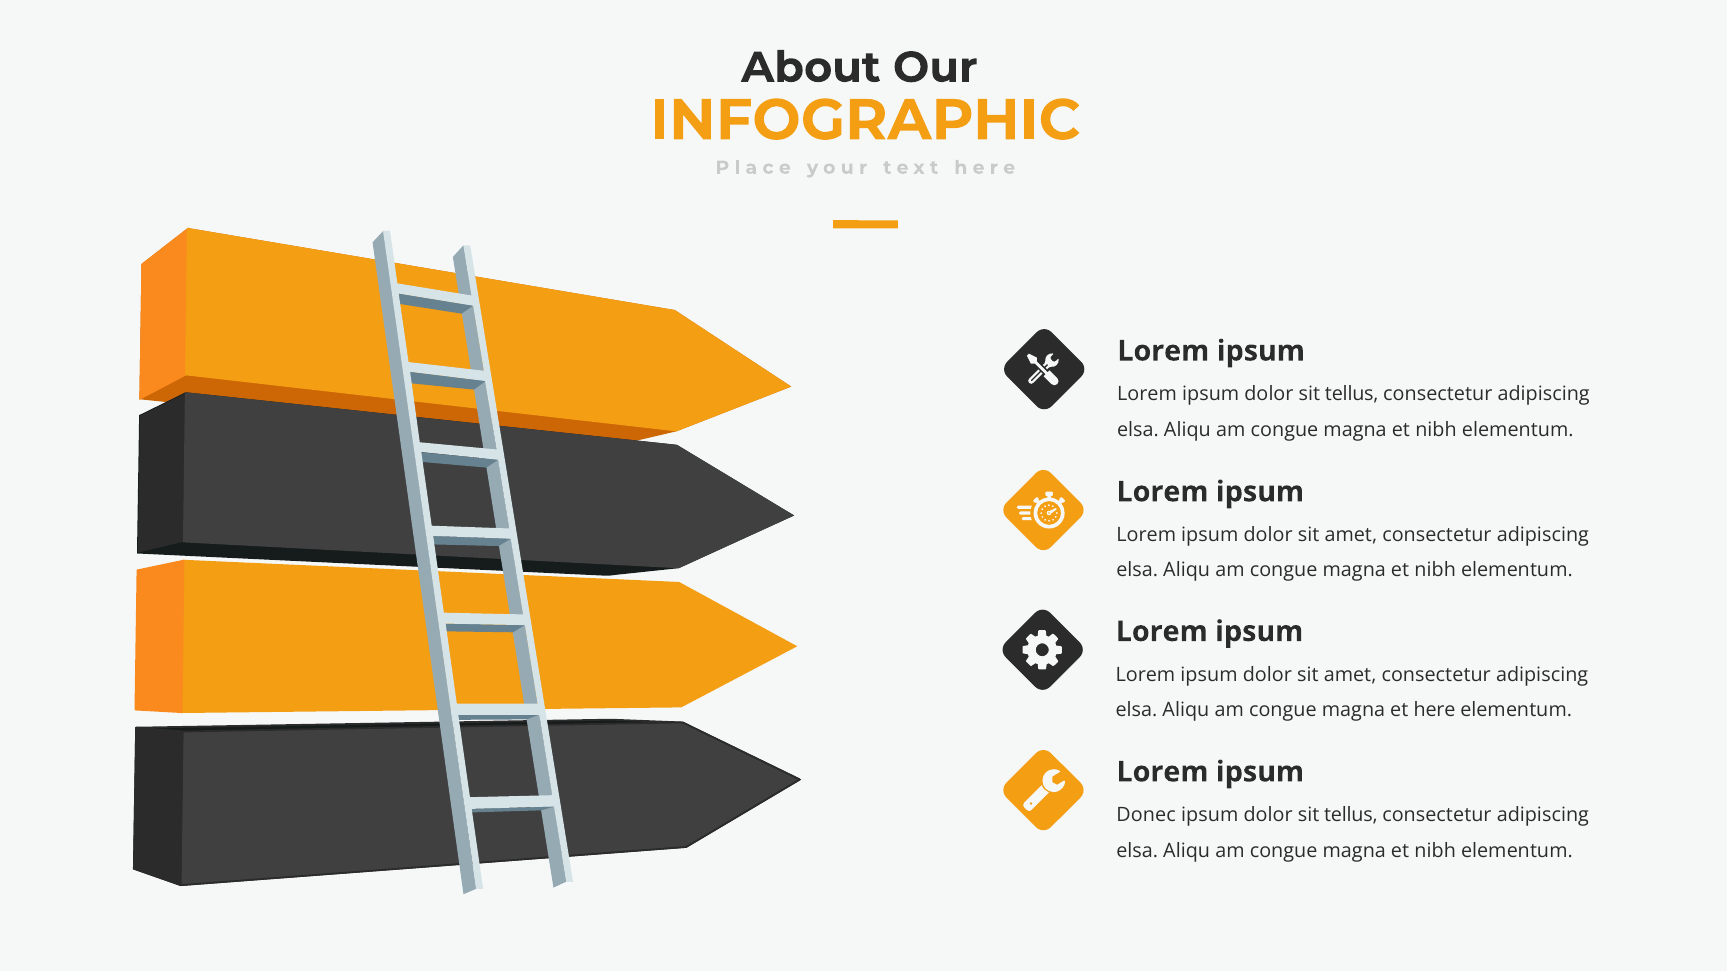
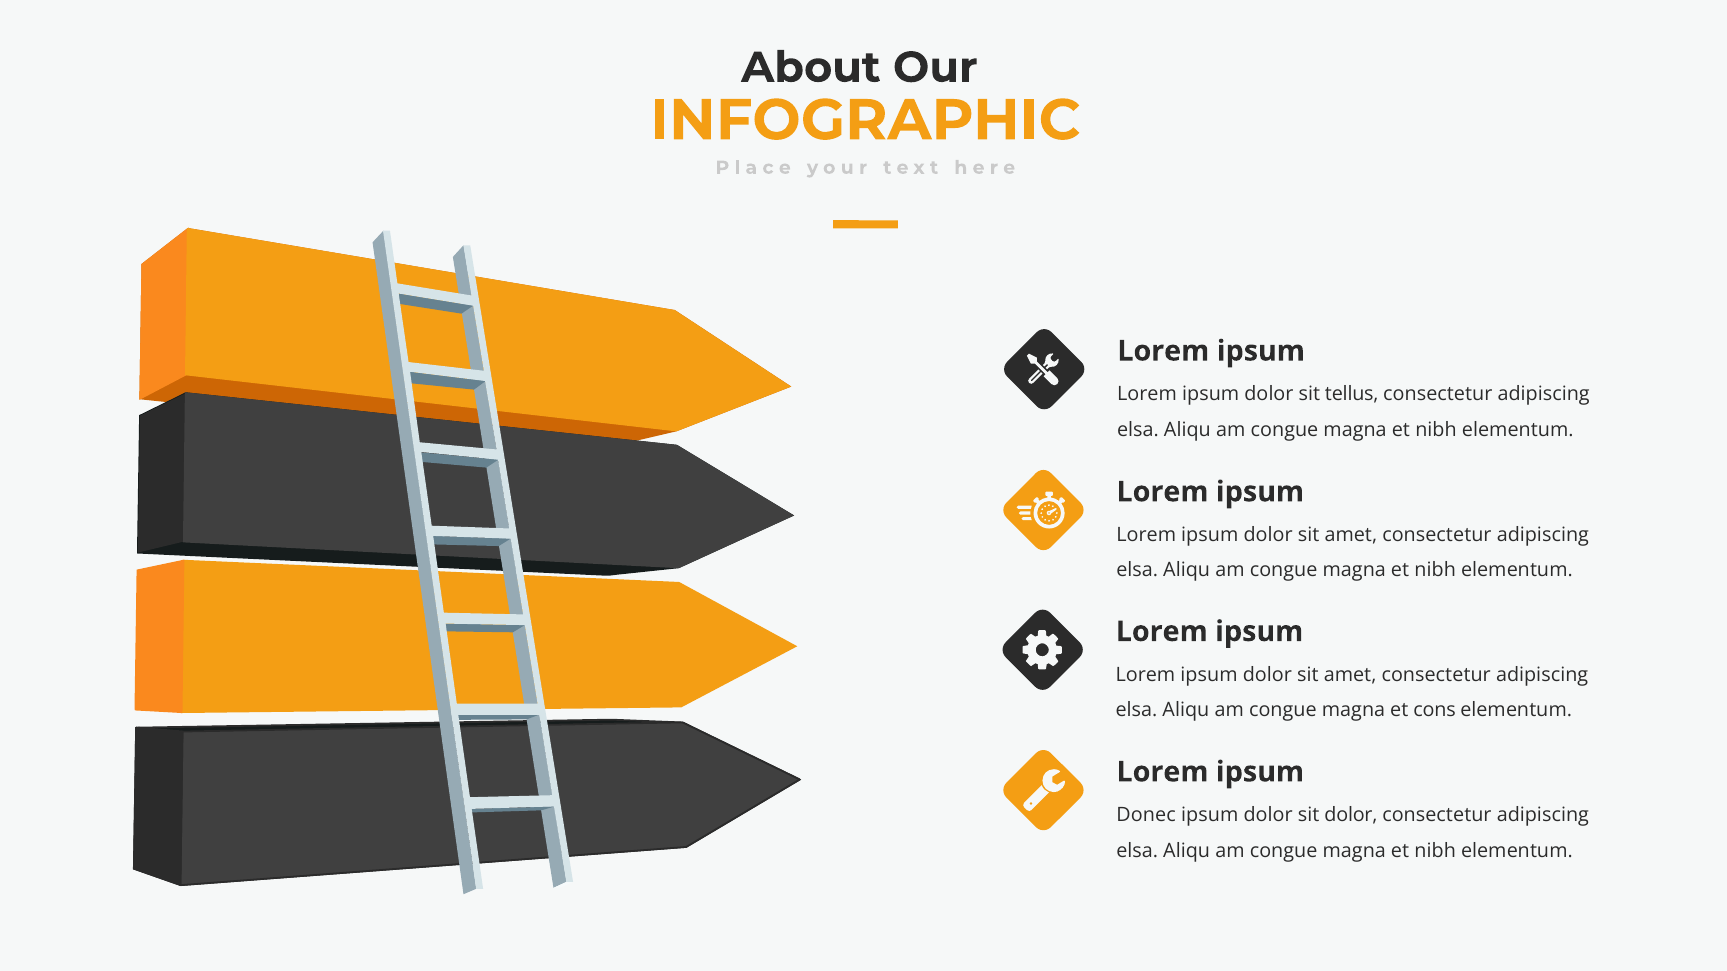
here: here -> cons (1435, 710)
tellus: tellus -> dolor (1351, 815)
